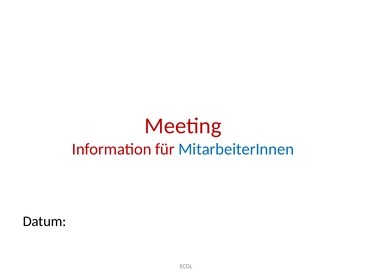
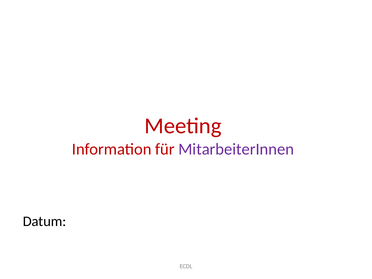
MitarbeiterInnen colour: blue -> purple (236, 149)
